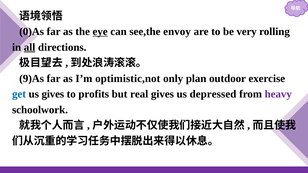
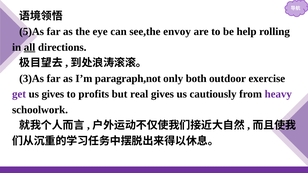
0)As: 0)As -> 5)As (32, 32)
eye underline: present -> none (100, 32)
very: very -> help (247, 32)
9)As: 9)As -> 3)As (32, 79)
optimistic,not: optimistic,not -> paragraph,not (128, 79)
plan: plan -> both (196, 79)
get colour: blue -> purple (19, 94)
depressed: depressed -> cautiously (213, 94)
